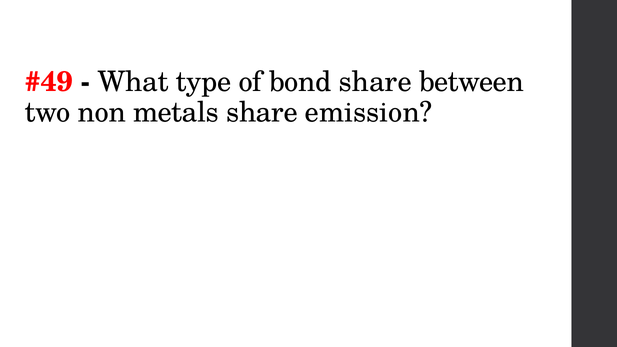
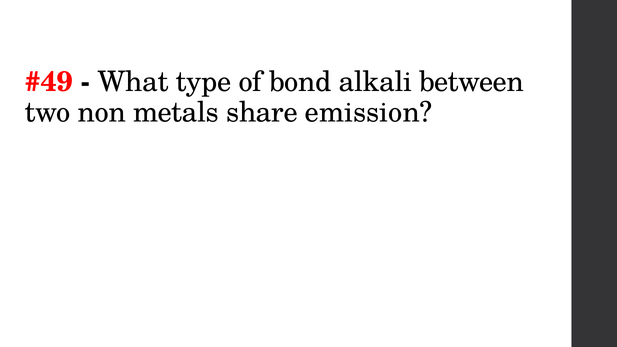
bond share: share -> alkali (375, 82)
